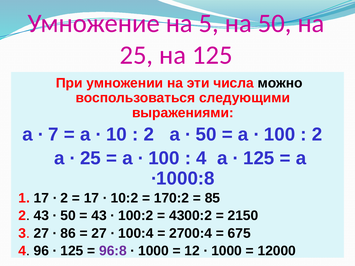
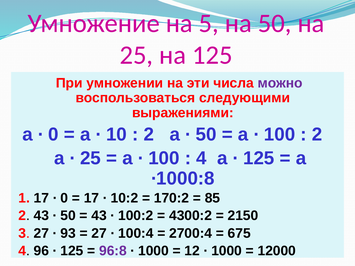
можно colour: black -> purple (280, 83)
7: 7 -> 0 (53, 135)
2: 2 -> 0 (64, 198)
86: 86 -> 93 (68, 233)
